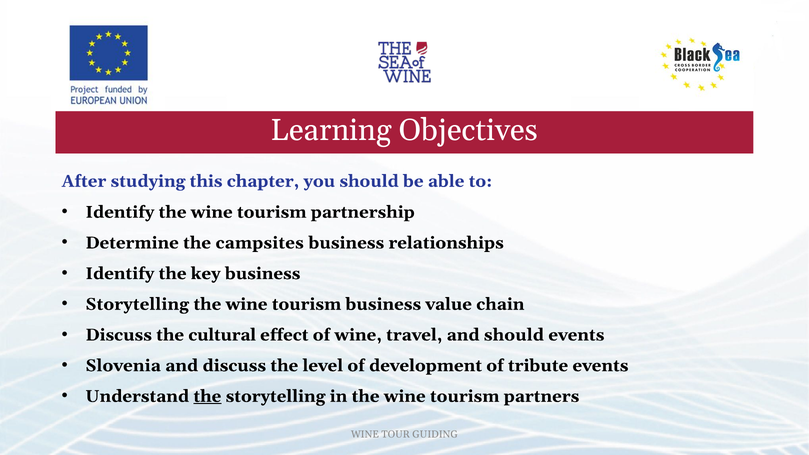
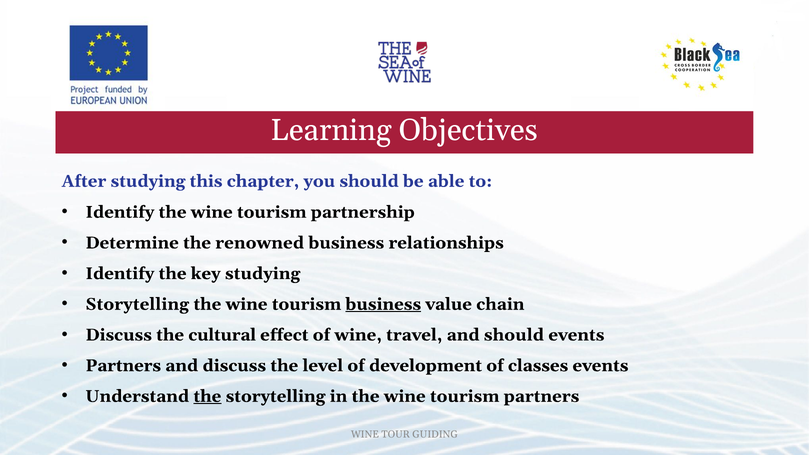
campsites: campsites -> renowned (260, 243)
key business: business -> studying (263, 274)
business underline: none -> present (383, 304)
Slovenia: Slovenia -> Partners (123, 366)
tribute: tribute -> classes (538, 366)
